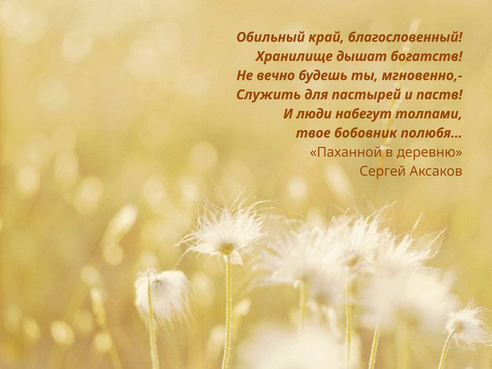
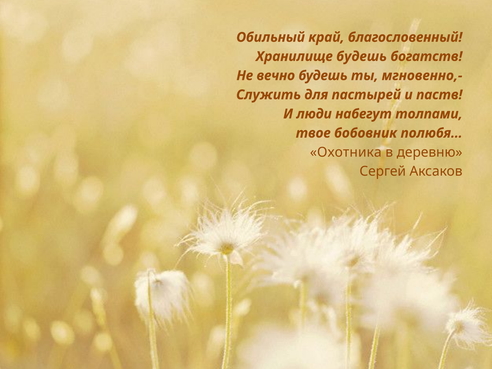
Хранилище дышат: дышат -> будешь (362, 56)
Паханной: Паханной -> Охотника (346, 152)
